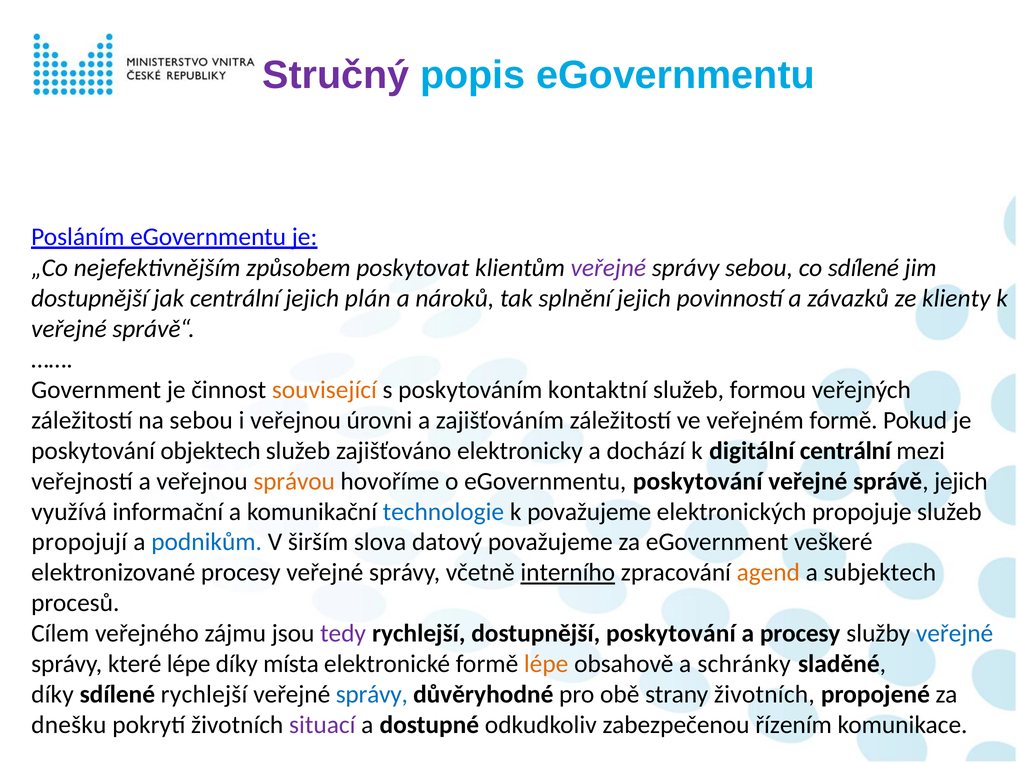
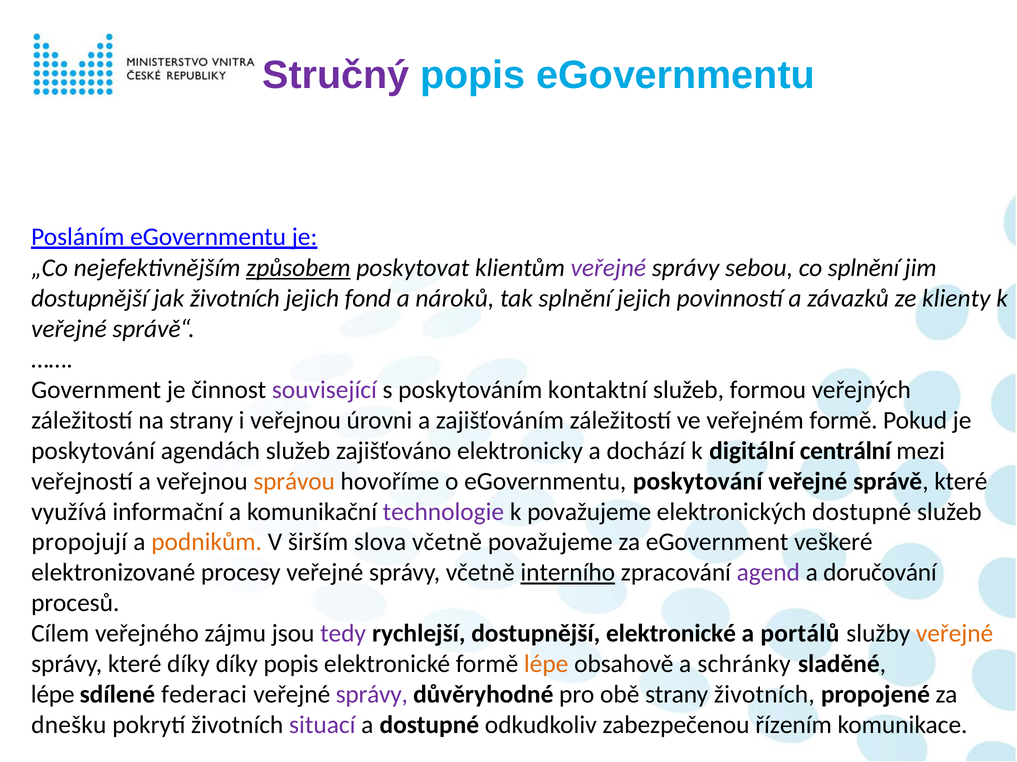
způsobem underline: none -> present (298, 268)
co sdílené: sdílené -> splnění (864, 268)
jak centrální: centrální -> životních (235, 299)
plán: plán -> fond (368, 299)
související colour: orange -> purple (324, 390)
na sebou: sebou -> strany (201, 421)
objektech: objektech -> agendách (210, 451)
správě jejich: jejich -> které (961, 482)
technologie colour: blue -> purple (443, 512)
elektronických propojuje: propojuje -> dostupné (862, 512)
podnikům colour: blue -> orange (207, 543)
slova datový: datový -> včetně (447, 543)
agend colour: orange -> purple (768, 573)
subjektech: subjektech -> doručování (880, 573)
dostupnější poskytování: poskytování -> elektronické (671, 634)
a procesy: procesy -> portálů (800, 634)
veřejné colour: blue -> orange (955, 634)
které lépe: lépe -> díky (188, 665)
díky místa: místa -> popis (291, 665)
díky: díky -> lépe (53, 695)
sdílené rychlejší: rychlejší -> federaci (204, 695)
správy colour: blue -> purple (372, 695)
